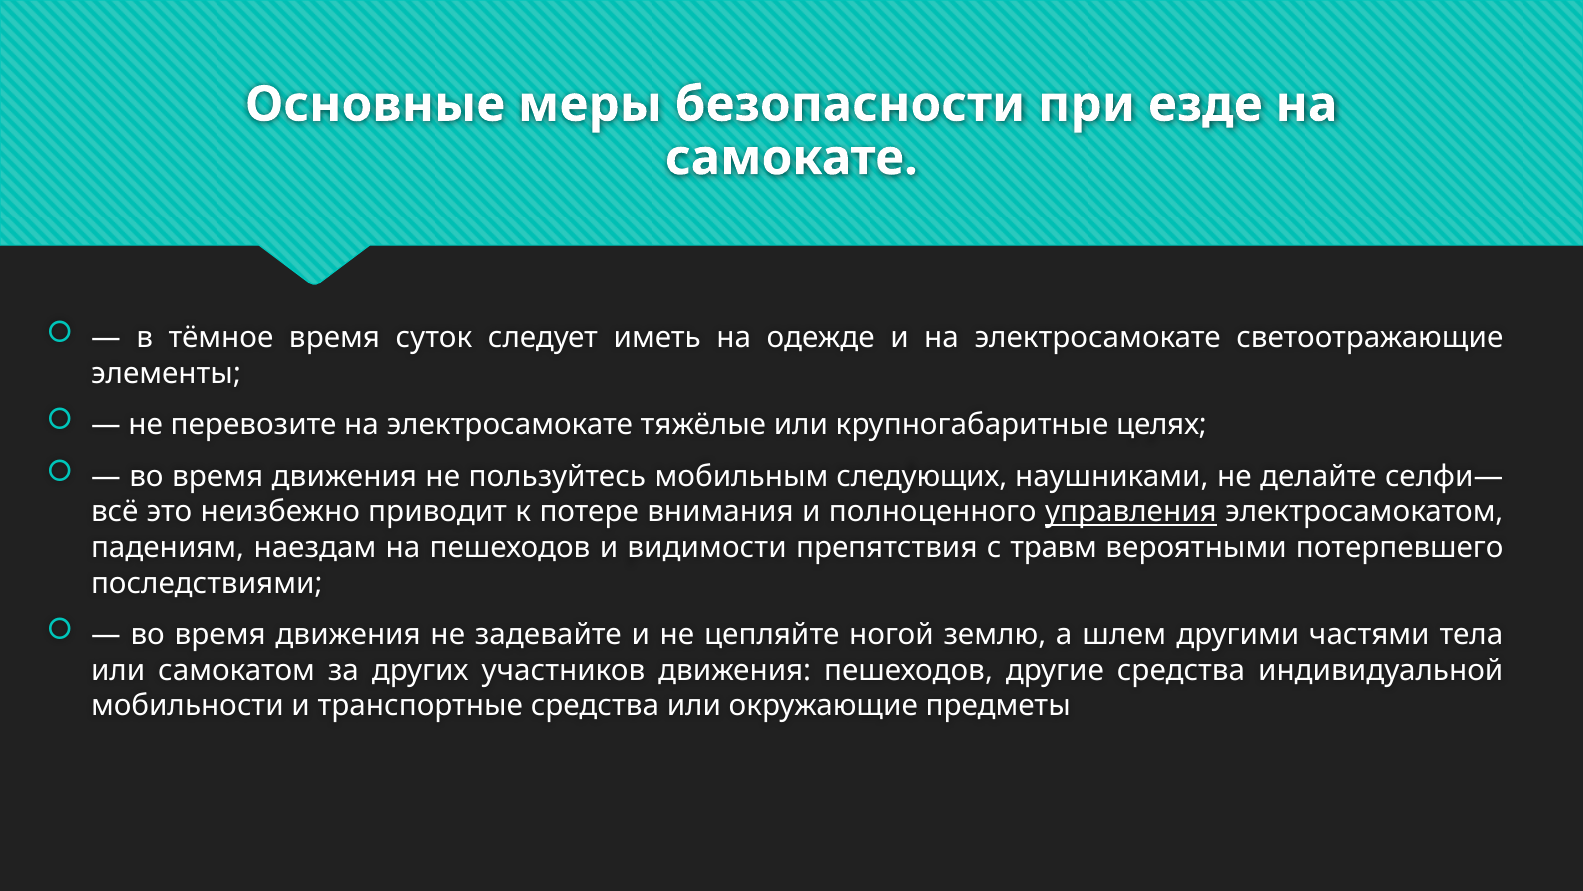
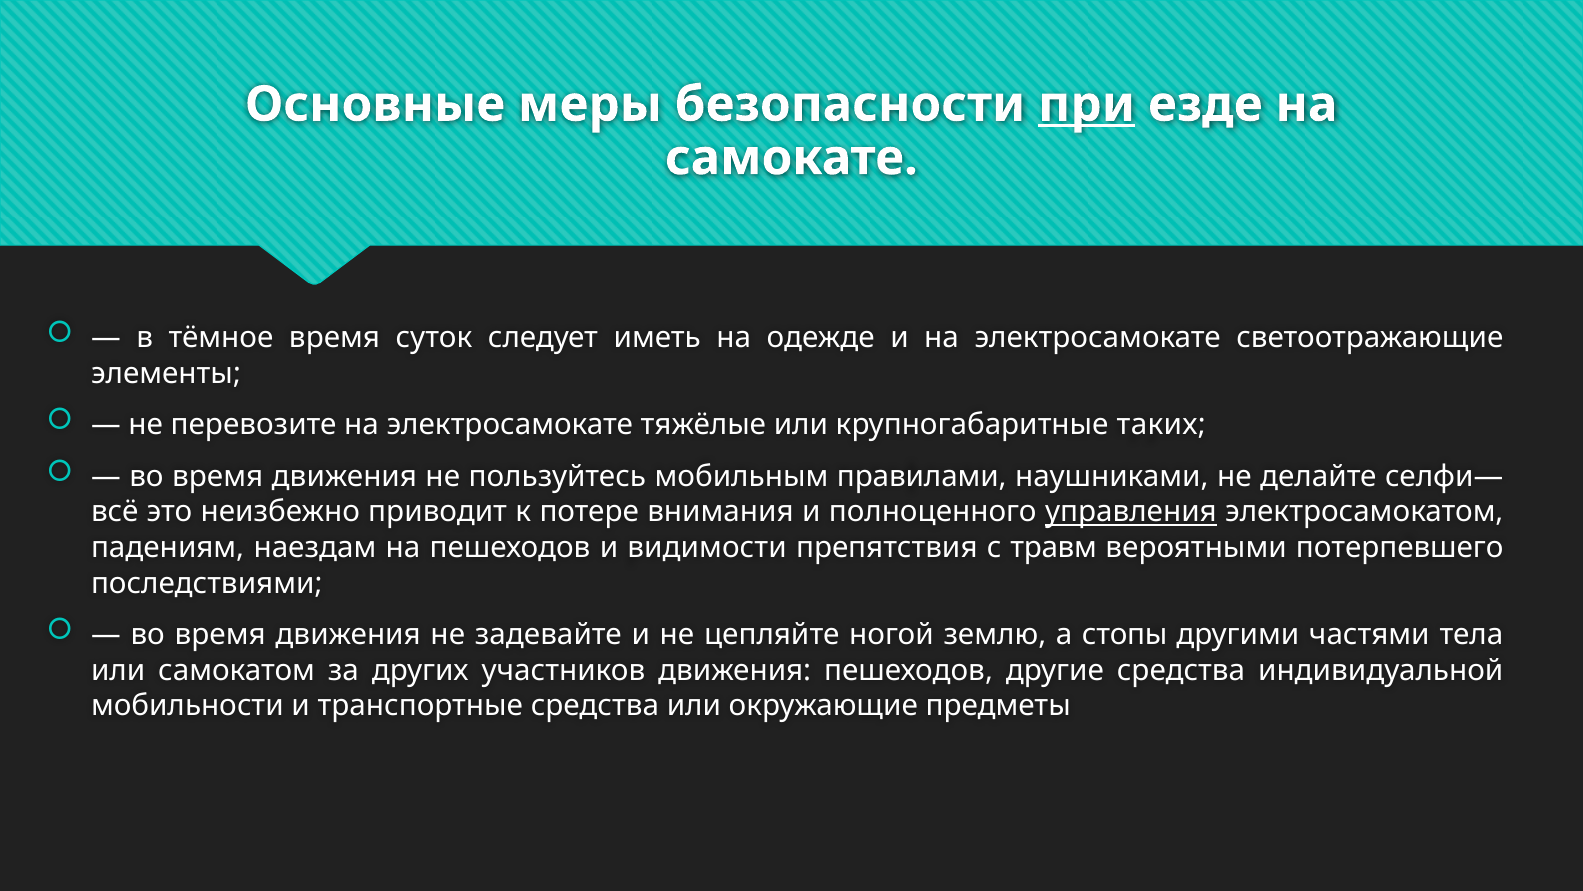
при underline: none -> present (1087, 104)
целях: целях -> таких (1161, 425)
следующих: следующих -> правилами (922, 476)
шлем: шлем -> стопы (1125, 634)
